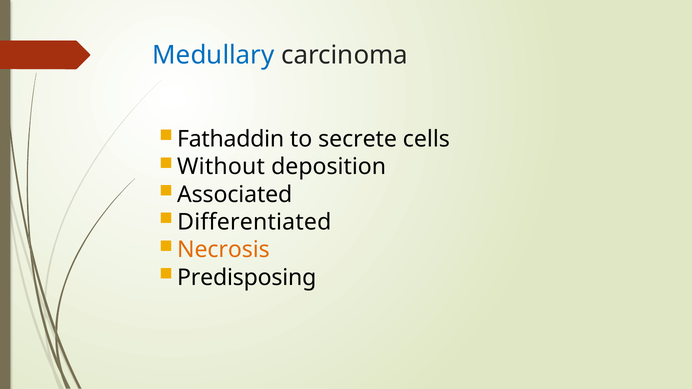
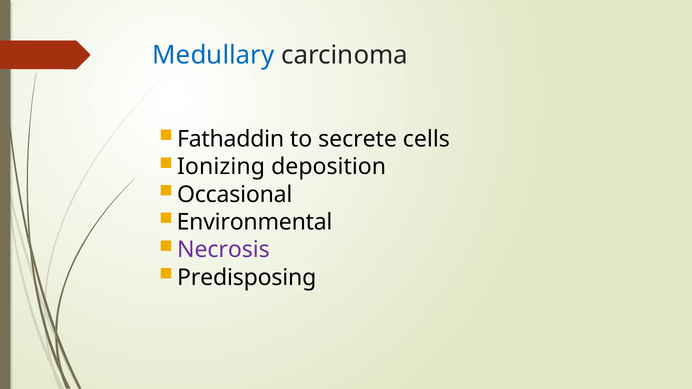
Without: Without -> Ionizing (221, 167)
Associated: Associated -> Occasional (235, 195)
Differentiated: Differentiated -> Environmental (255, 222)
Necrosis colour: orange -> purple (223, 250)
